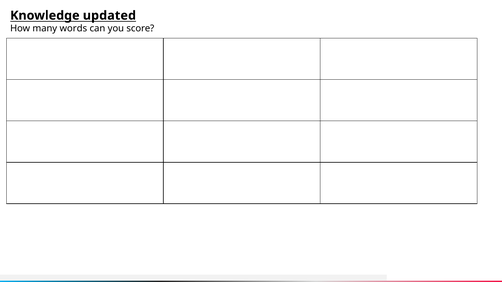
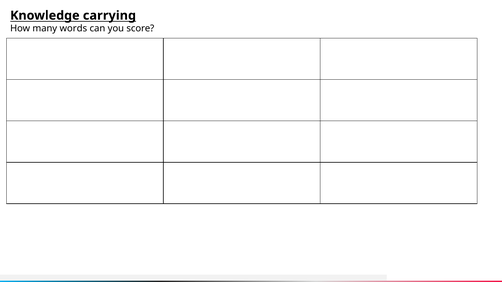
updated: updated -> carrying (109, 16)
